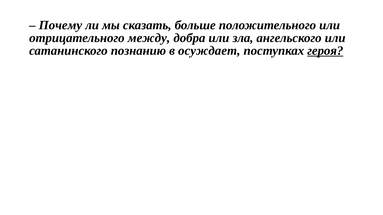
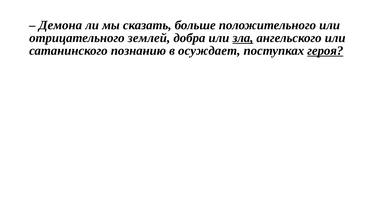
Почему: Почему -> Демона (60, 25)
между: между -> землей (149, 38)
зла underline: none -> present (243, 38)
